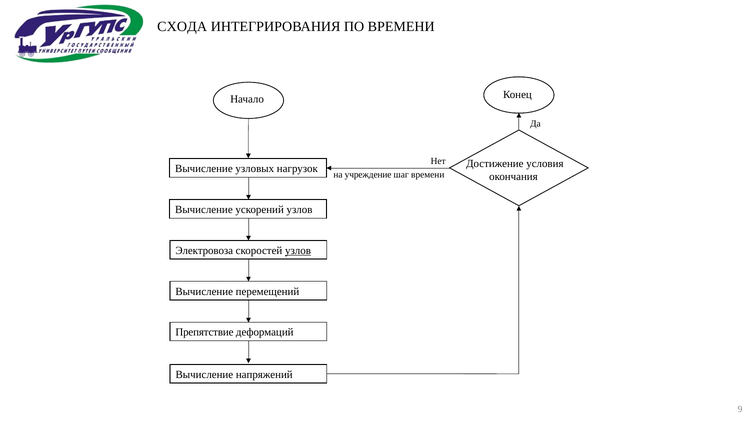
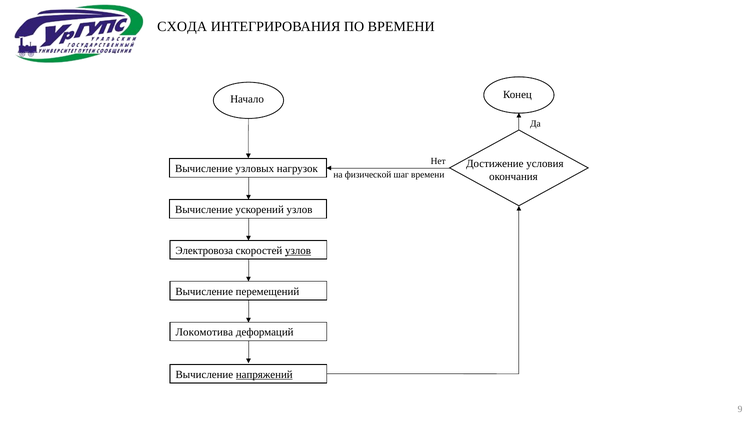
учреждение: учреждение -> физической (368, 175)
Препятствие: Препятствие -> Локомотива (204, 332)
напряжений underline: none -> present (264, 374)
